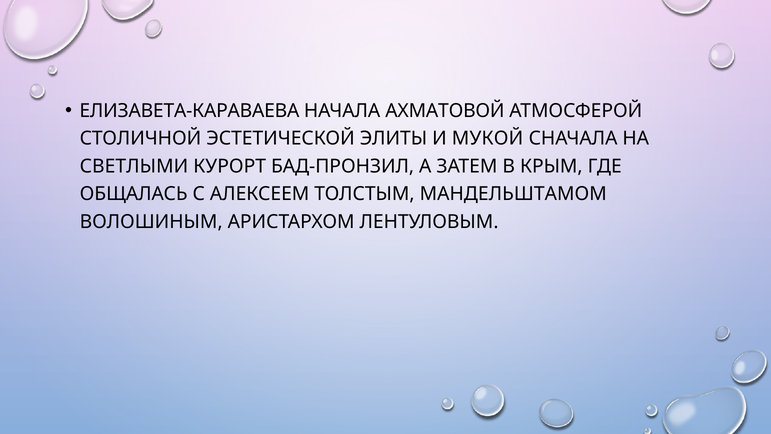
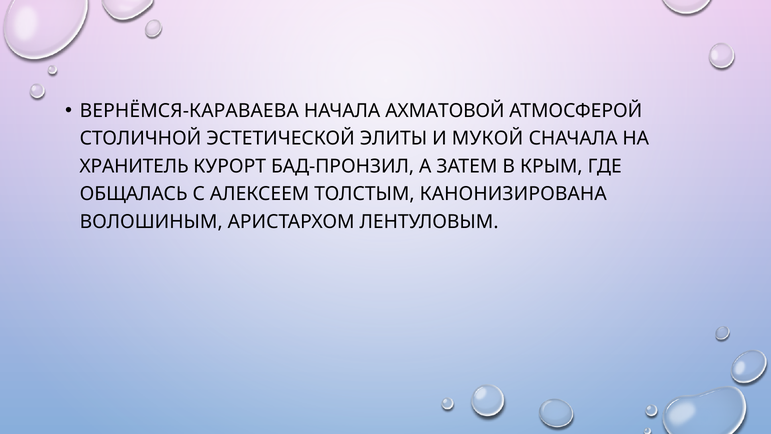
ЕЛИЗАВЕТА-КАРАВАЕВА: ЕЛИЗАВЕТА-КАРАВАЕВА -> ВЕРНЁМСЯ-КАРАВАЕВА (189, 111)
СВЕТЛЫМИ: СВЕТЛЫМИ -> ХРАНИТЕЛЬ (134, 166)
МАНДЕЛЬШТАМОМ: МАНДЕЛЬШТАМОМ -> КАНОНИЗИРОВАНА (513, 194)
